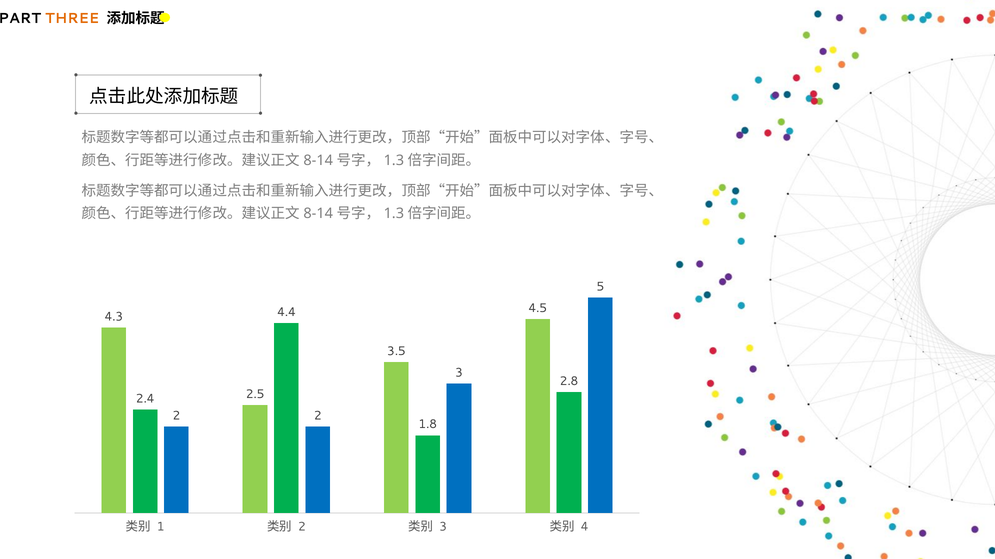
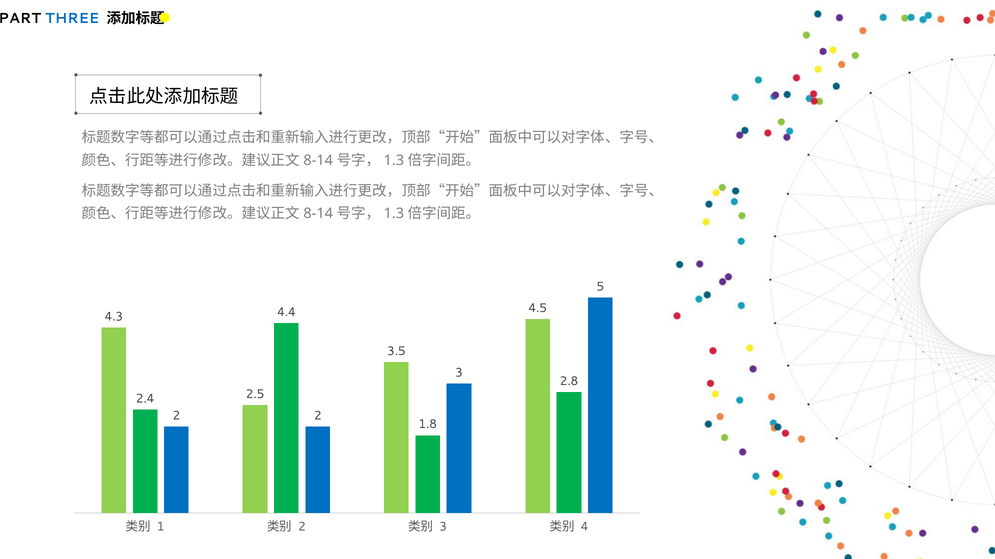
THREE colour: orange -> blue (72, 18)
